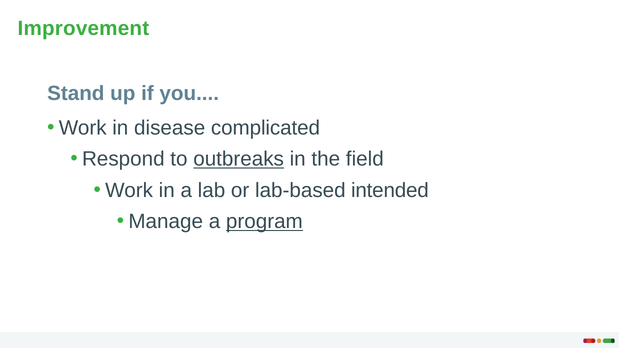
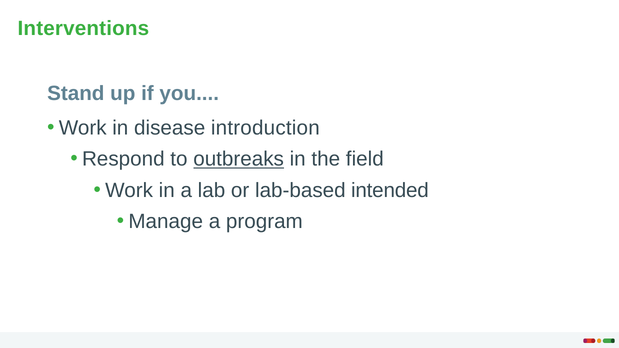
Improvement: Improvement -> Interventions (83, 28)
complicated: complicated -> introduction (265, 128)
program underline: present -> none (264, 222)
